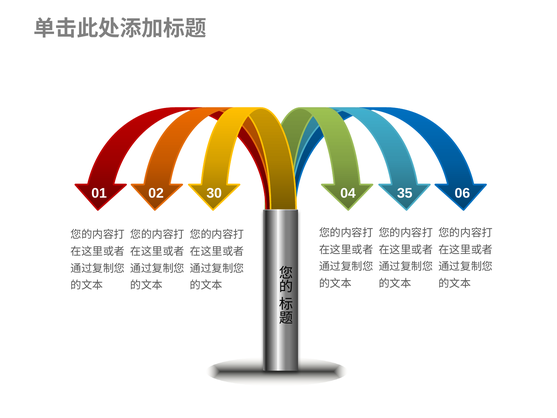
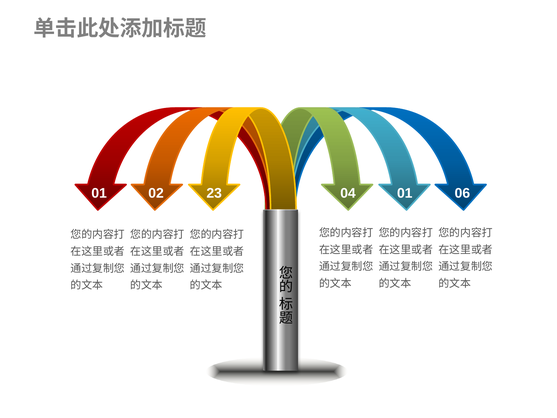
30: 30 -> 23 (214, 193)
04 35: 35 -> 01 (405, 193)
